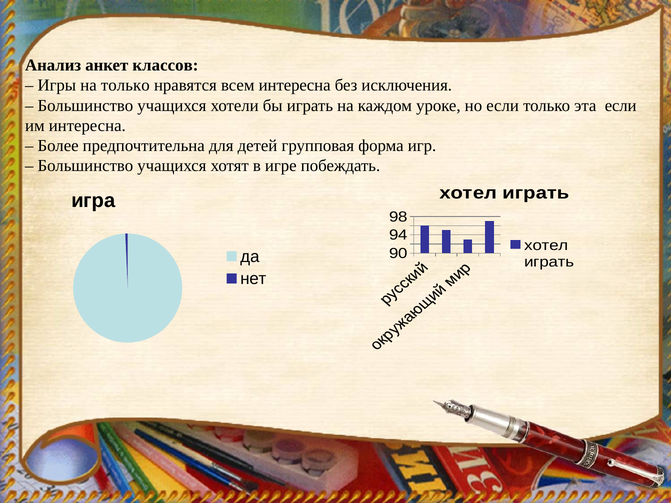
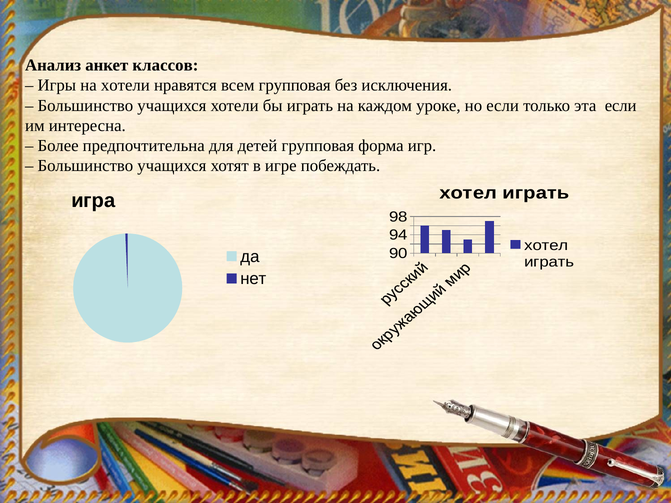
на только: только -> хотели (125, 85)
всем интересна: интересна -> групповая (295, 85)
